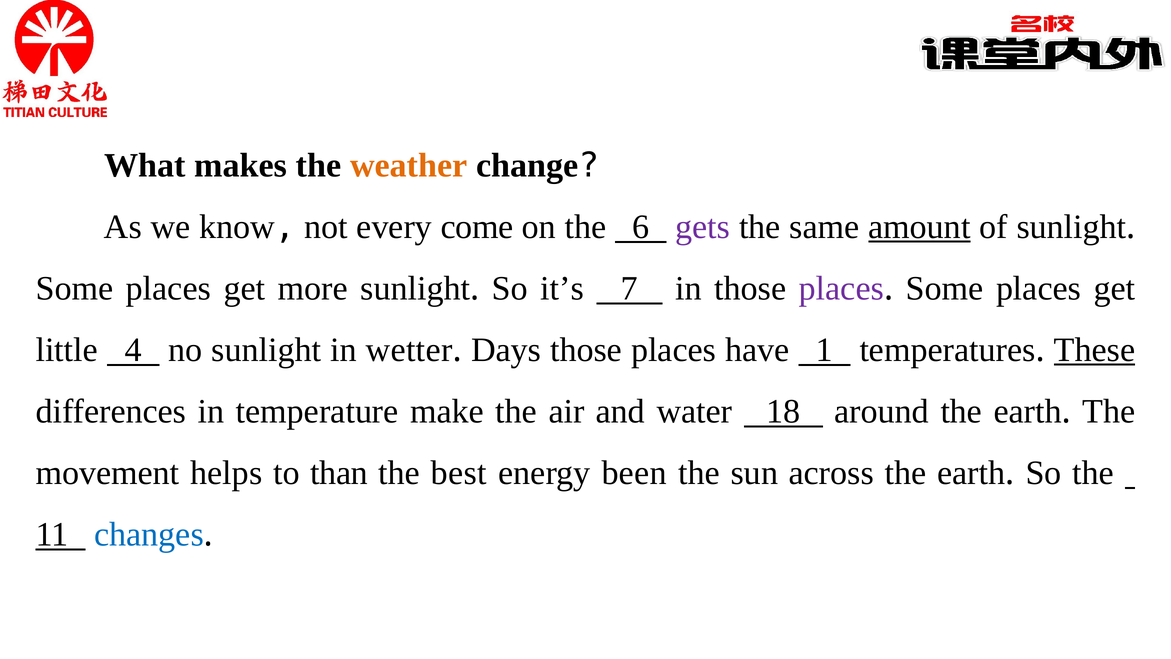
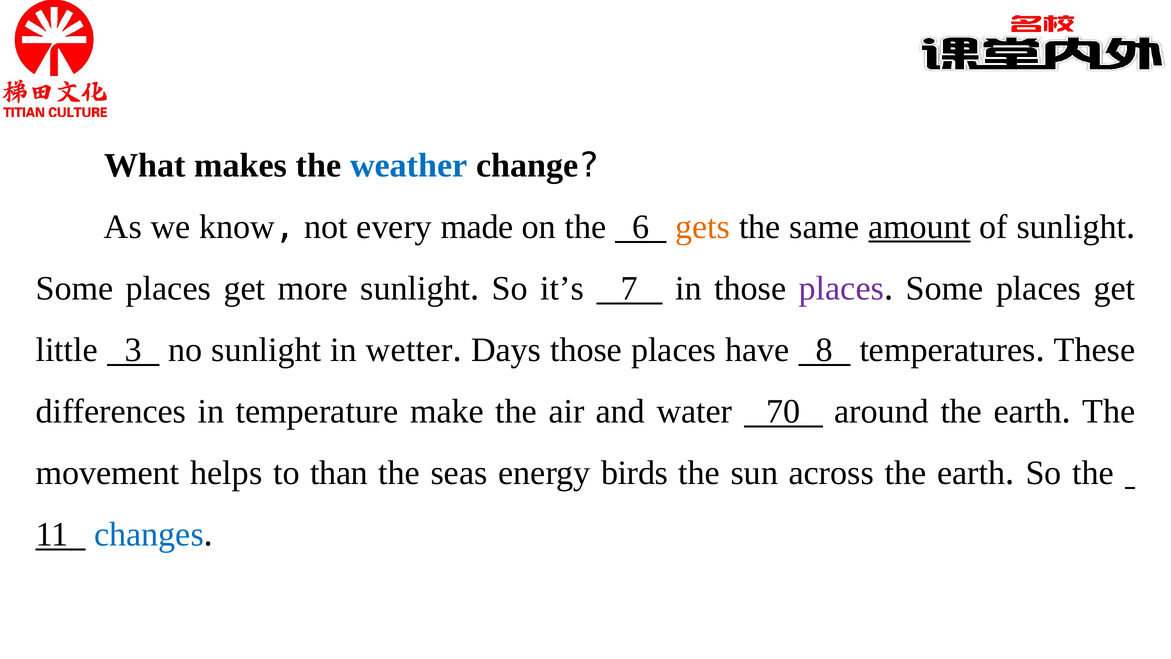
weather colour: orange -> blue (409, 165)
come: come -> made (477, 227)
gets colour: purple -> orange (703, 227)
4: 4 -> 3 (133, 350)
1: 1 -> 8 (824, 350)
These underline: present -> none (1095, 350)
18: 18 -> 70 (783, 411)
best: best -> seas (459, 473)
been: been -> birds (635, 473)
